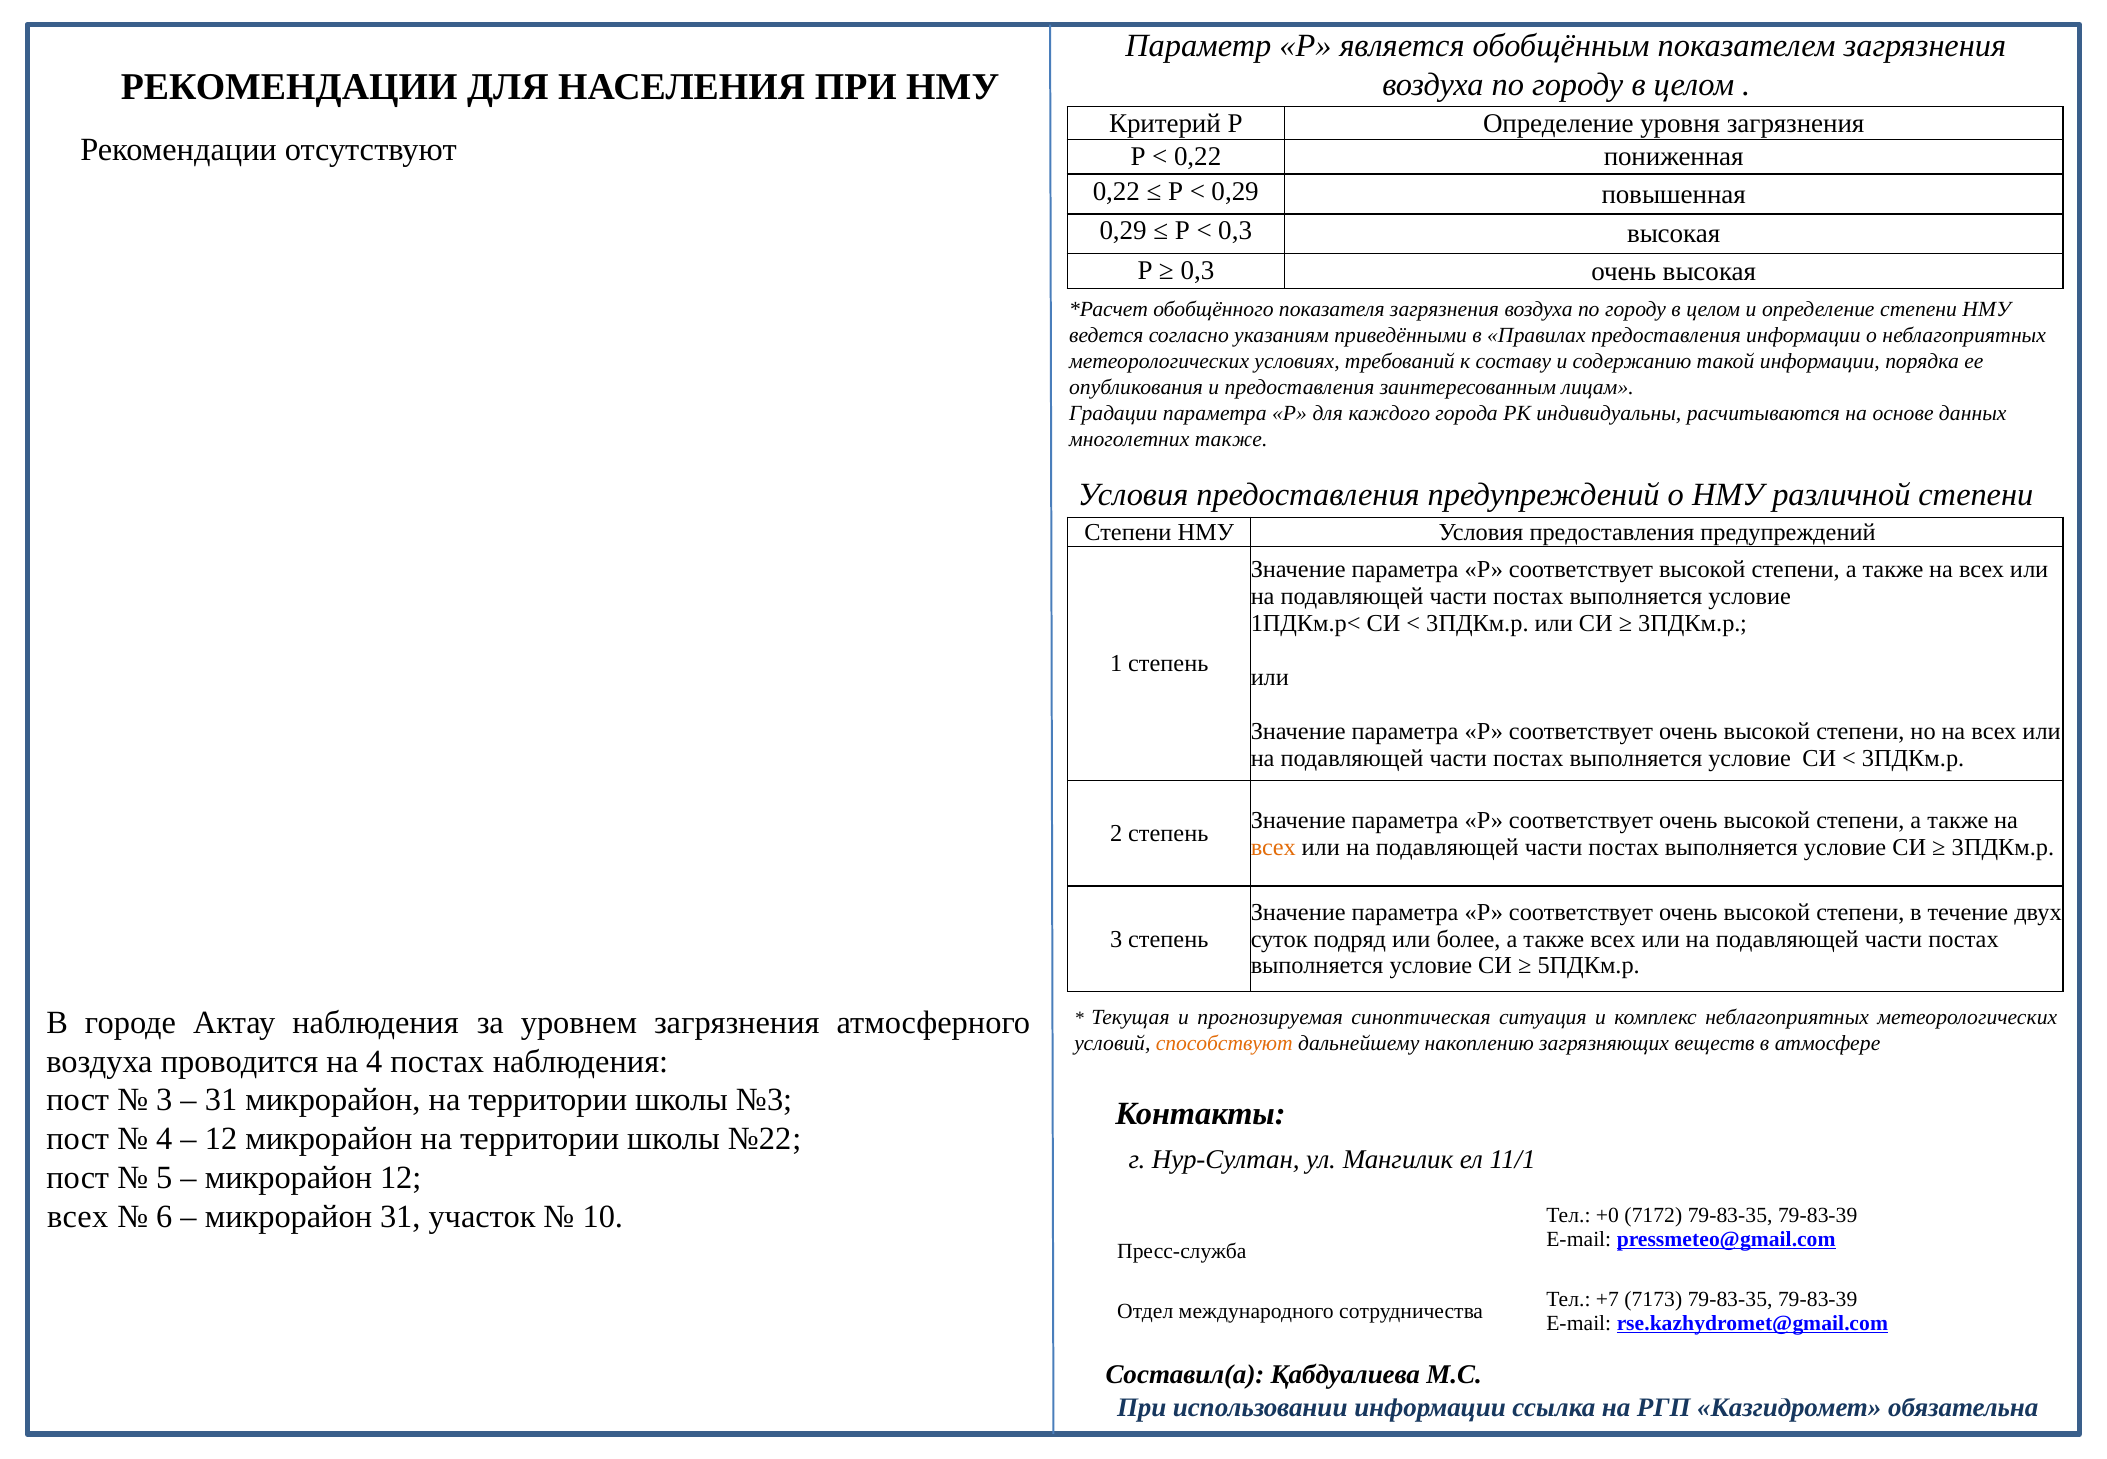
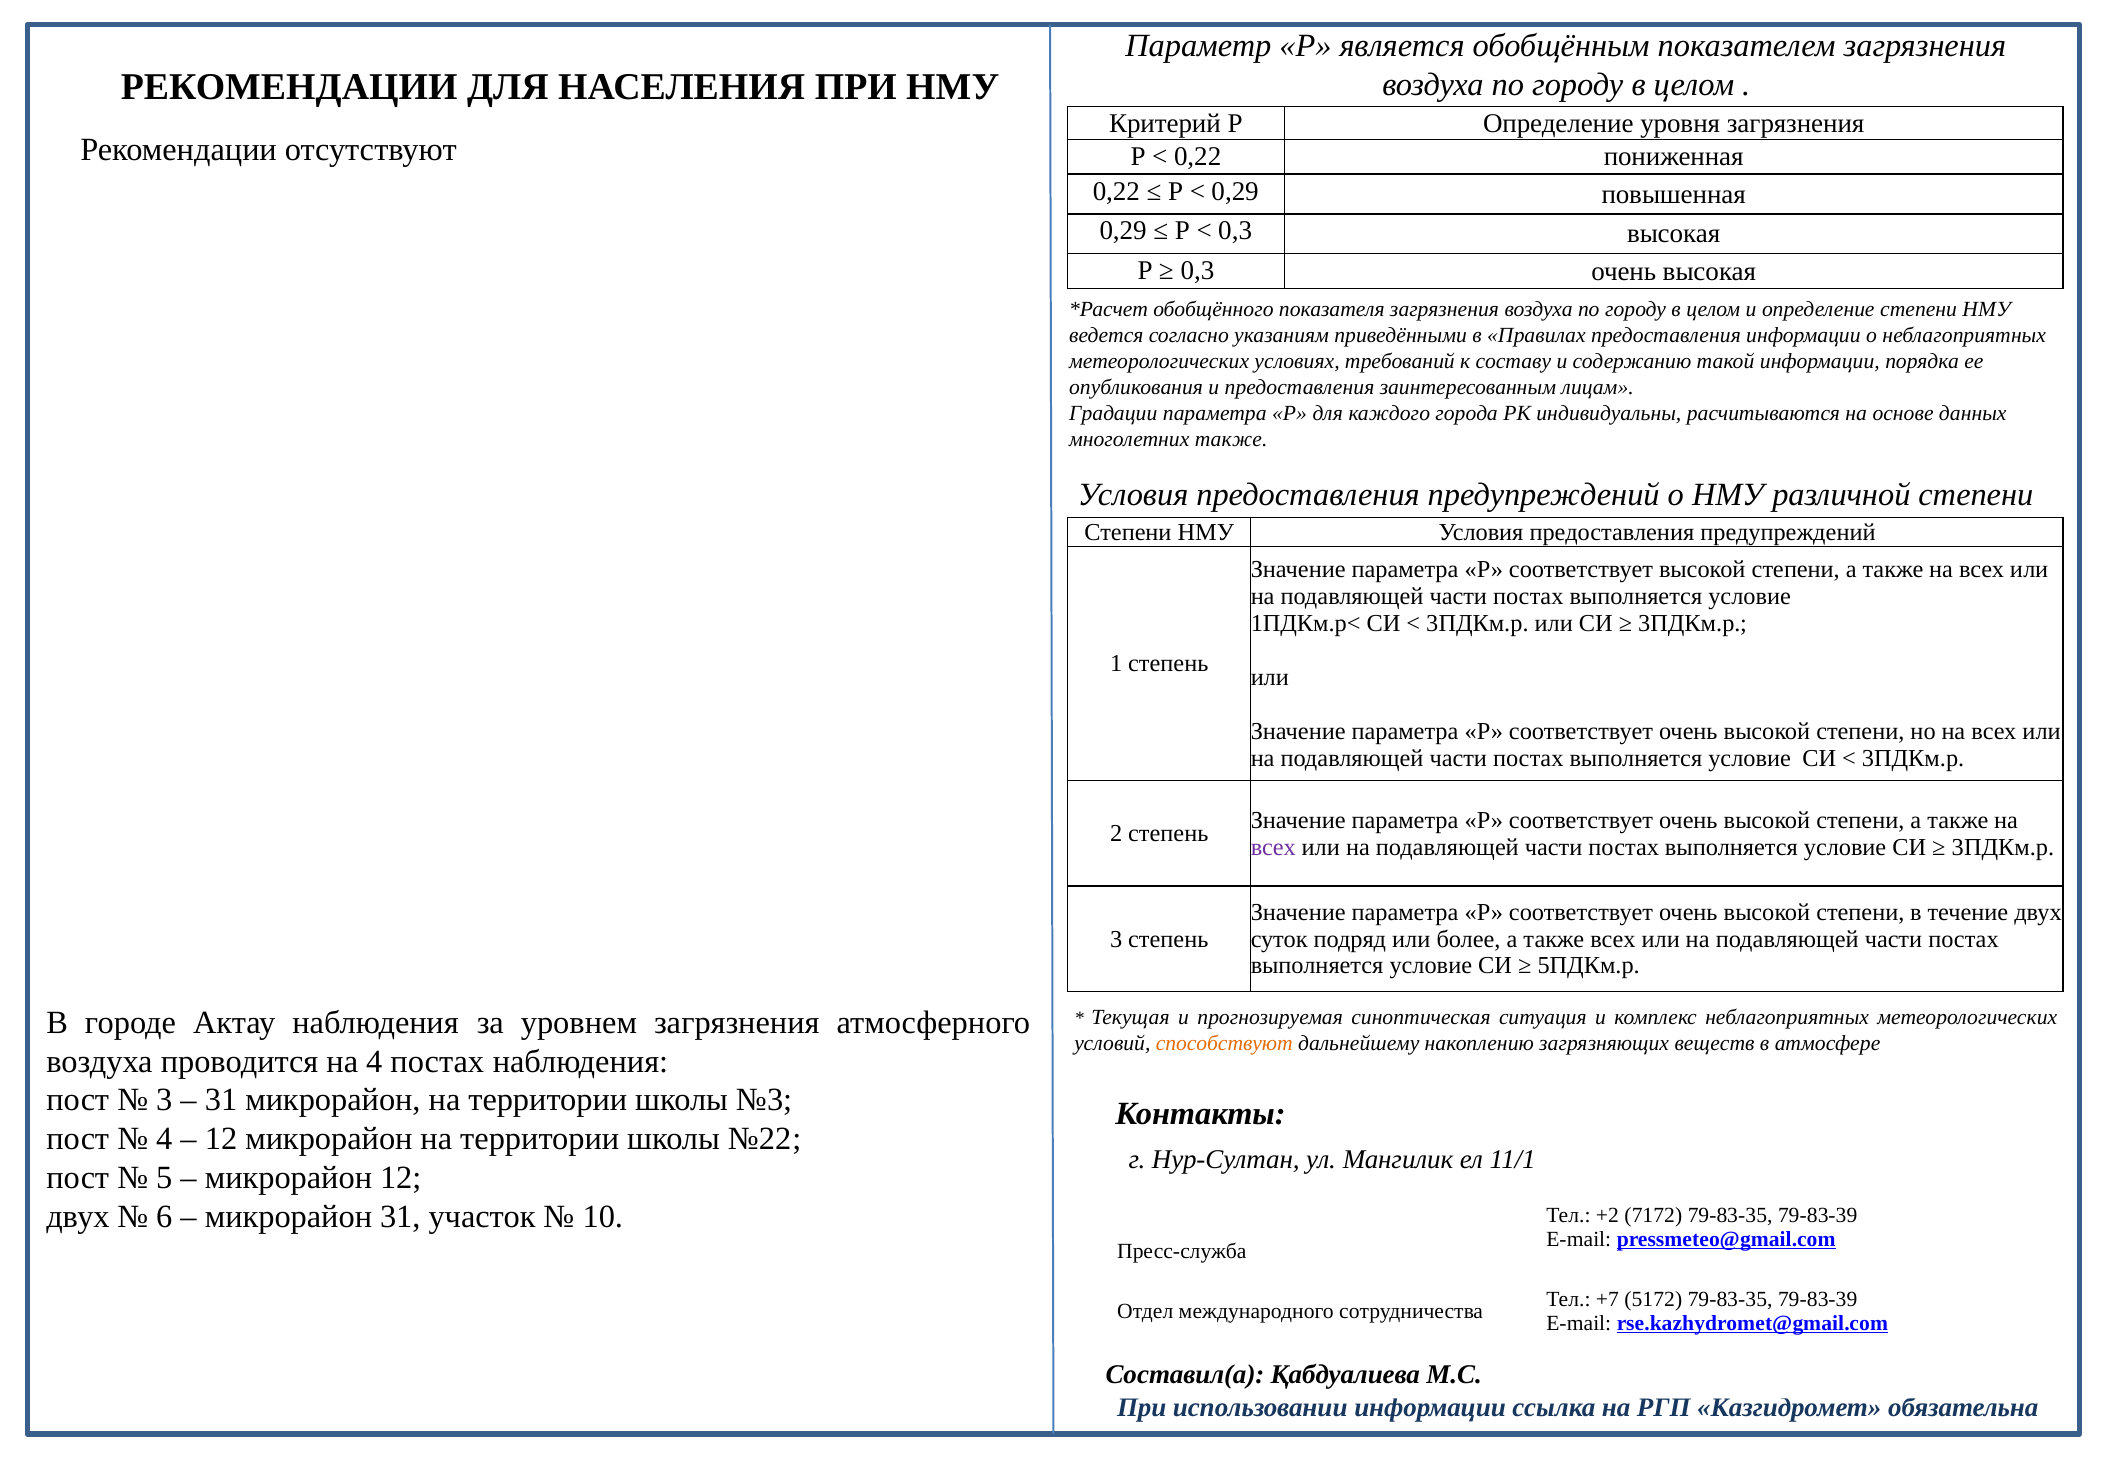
всех colour: orange -> purple (1273, 847)
всех: всех -> двух (78, 1217)
+0: +0 -> +2 (1607, 1215)
7173: 7173 -> 5172 (1653, 1299)
